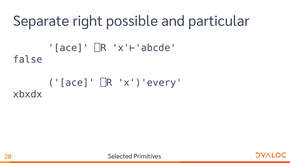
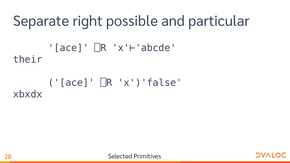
false: false -> their (28, 60)
x')'every: x')'every -> x')'false (150, 83)
